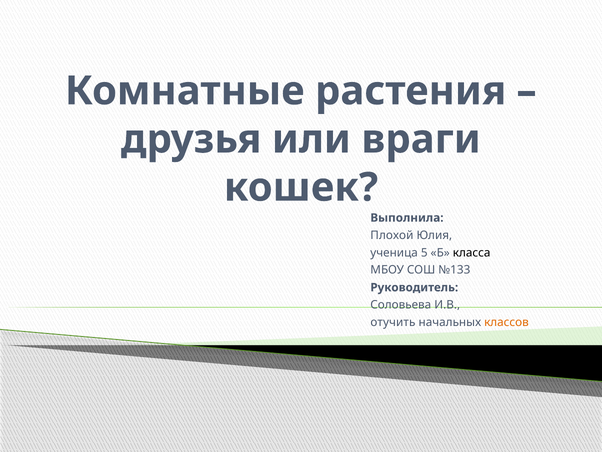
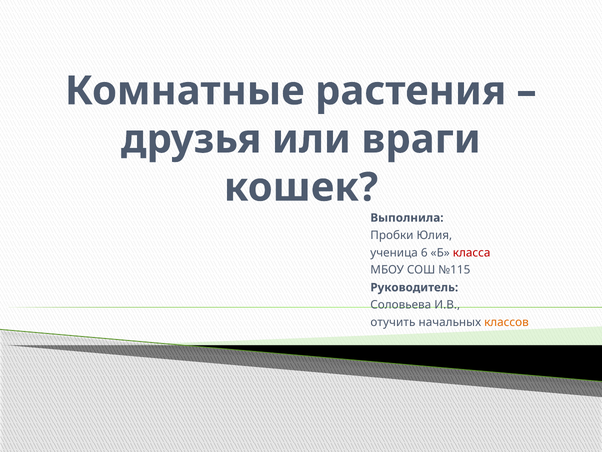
Плохой: Плохой -> Пробки (392, 235)
5: 5 -> 6 (424, 252)
класса colour: black -> red (472, 252)
№133: №133 -> №115 (454, 270)
